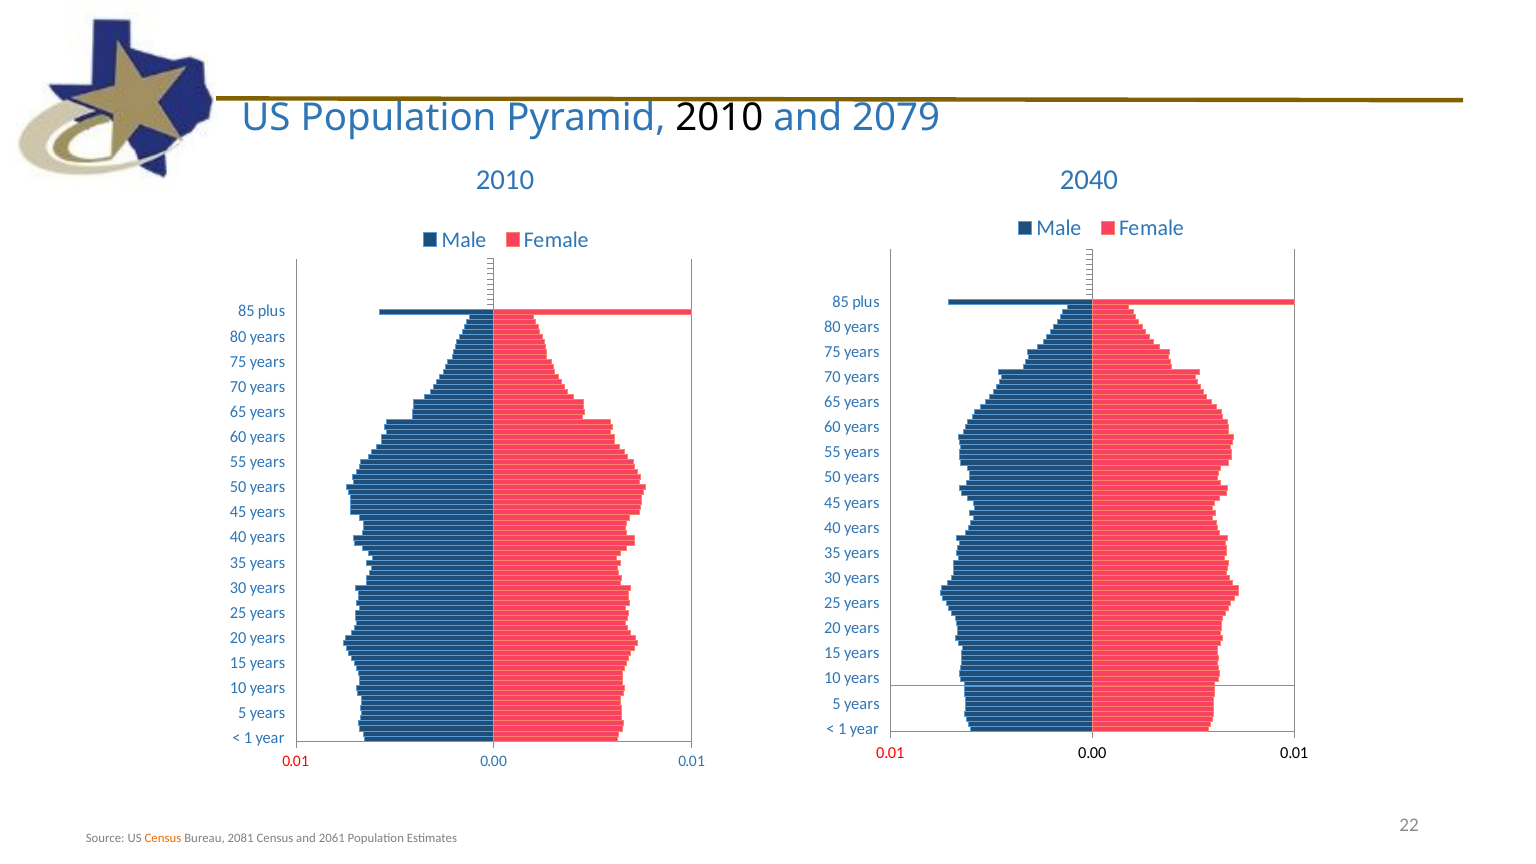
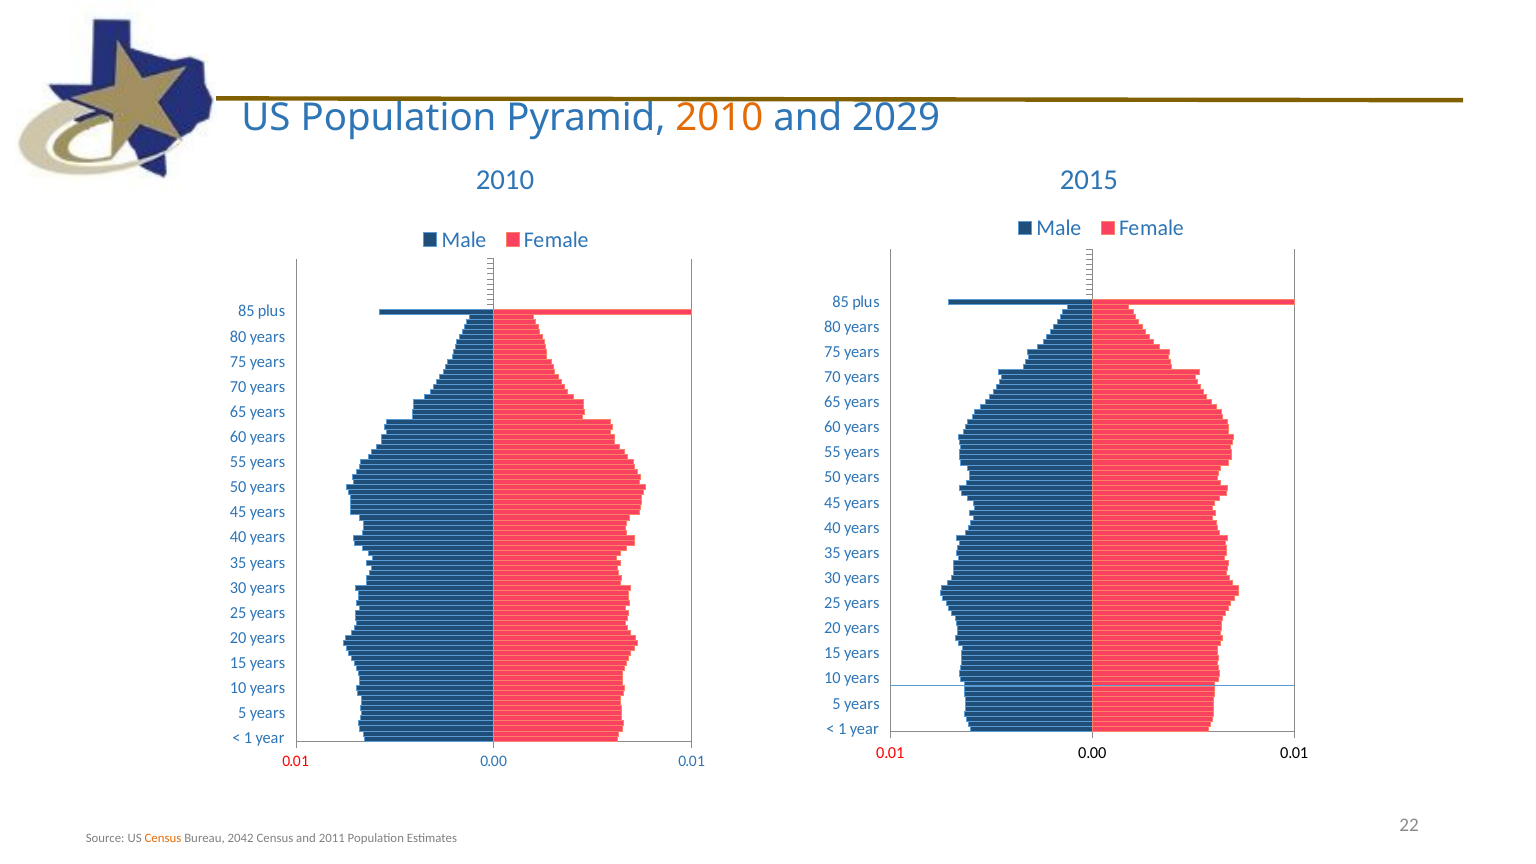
2010 colour: black -> orange (719, 118)
2079: 2079 -> 2029 (896, 118)
2040: 2040 -> 2015 (1089, 180)
2081: 2081 -> 2042 (241, 838)
2061: 2061 -> 2011 (332, 838)
